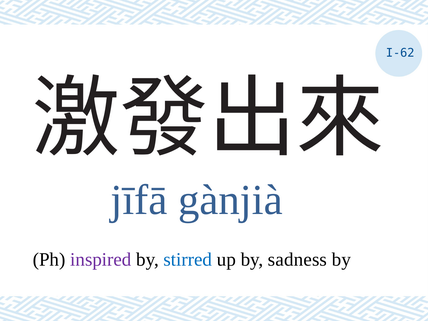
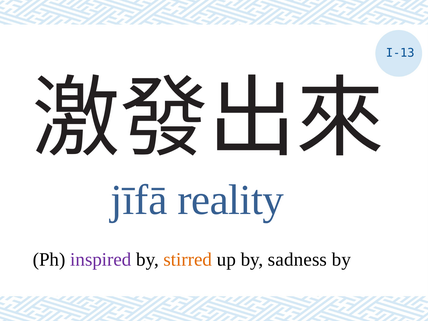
I-62: I-62 -> I-13 (400, 53)
gànjià: gànjià -> reality (231, 200)
stirred colour: blue -> orange (188, 260)
